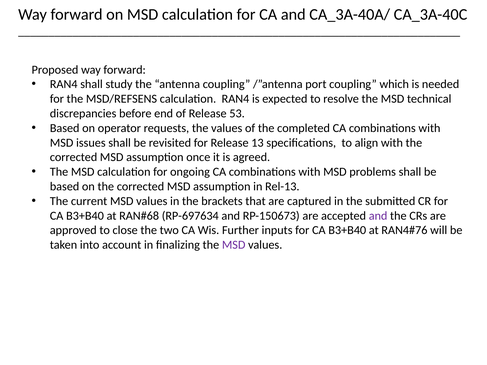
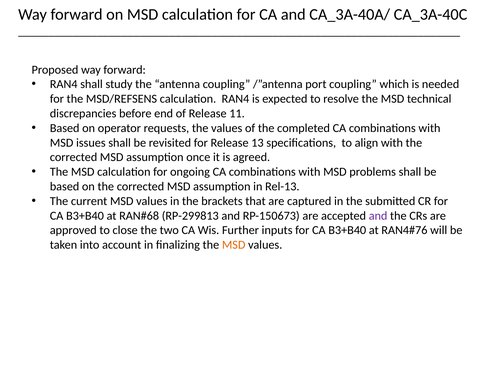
53: 53 -> 11 (237, 114)
RP-697634: RP-697634 -> RP-299813 (190, 216)
MSD colour: purple -> orange (234, 245)
